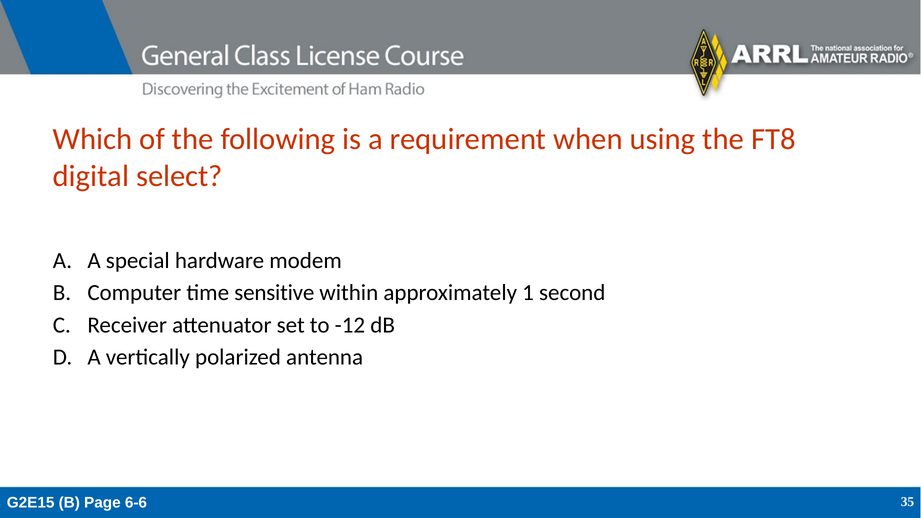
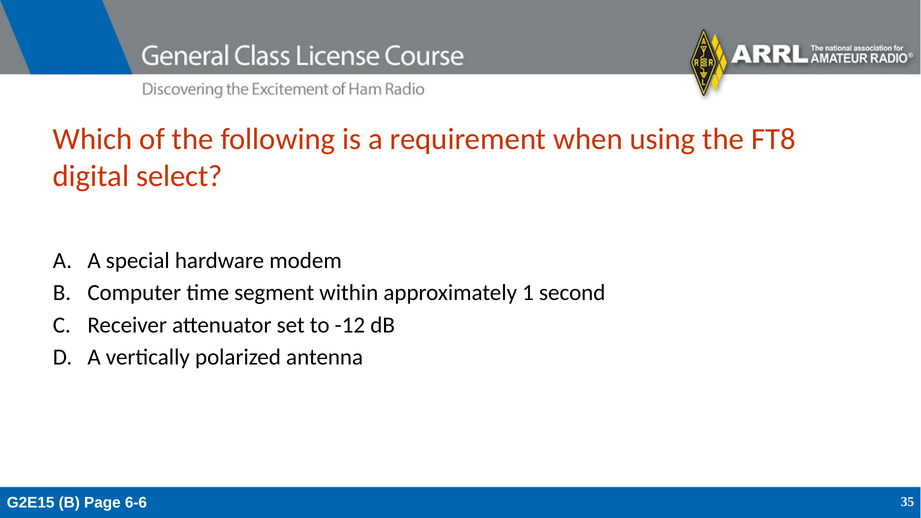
sensitive: sensitive -> segment (274, 293)
